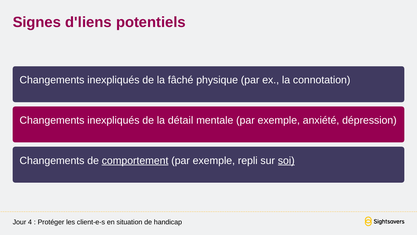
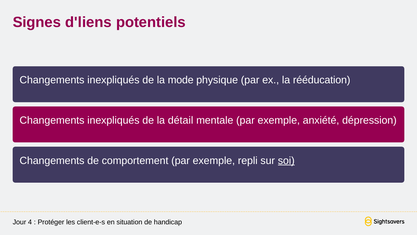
fâché: fâché -> mode (181, 80)
connotation: connotation -> rééducation (322, 80)
comportement underline: present -> none (135, 160)
